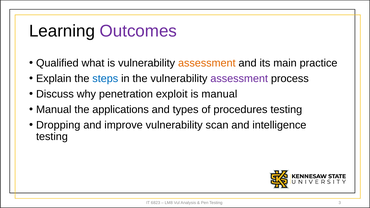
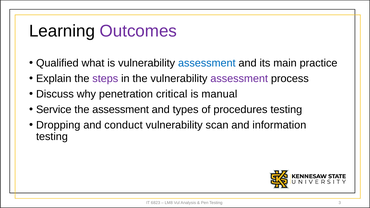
assessment colour: orange -> blue (207, 63)
steps colour: blue -> purple (105, 79)
exploit: exploit -> critical (172, 94)
Manual: Manual -> Service (54, 110)
the applications: applications -> assessment (121, 110)
improve: improve -> conduct (123, 125)
intelligence: intelligence -> information (279, 125)
